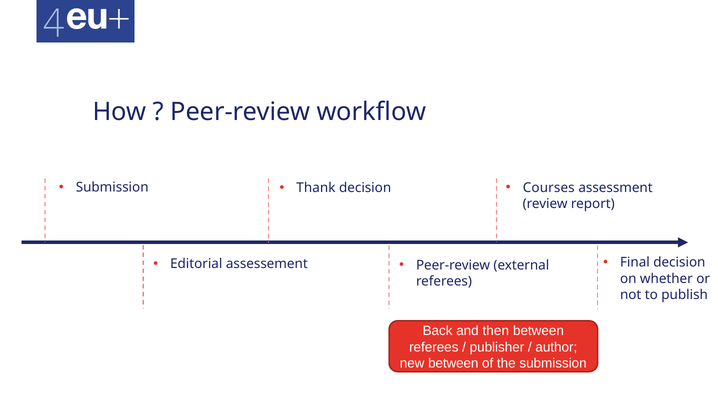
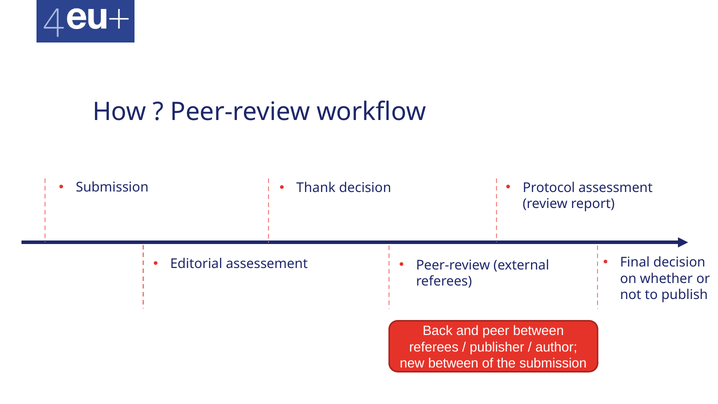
Courses: Courses -> Protocol (549, 188)
then: then -> peer (496, 331)
